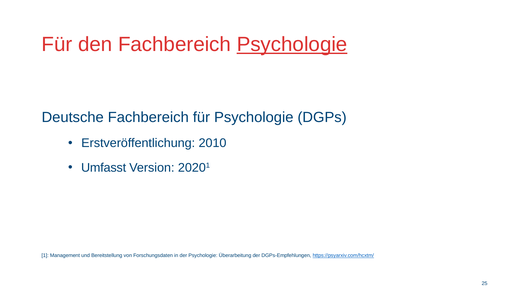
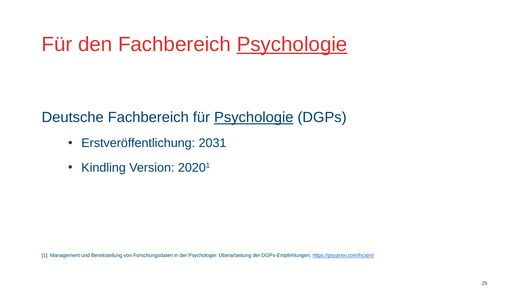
Psychologie underline: none -> present (254, 118)
2010: 2010 -> 2031 (212, 143)
Umfasst: Umfasst -> Kindling (104, 168)
